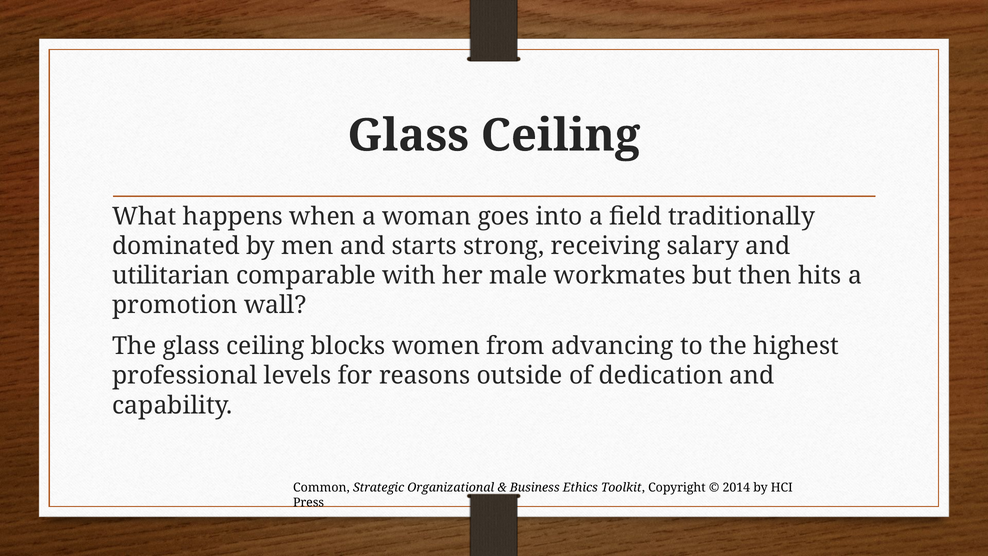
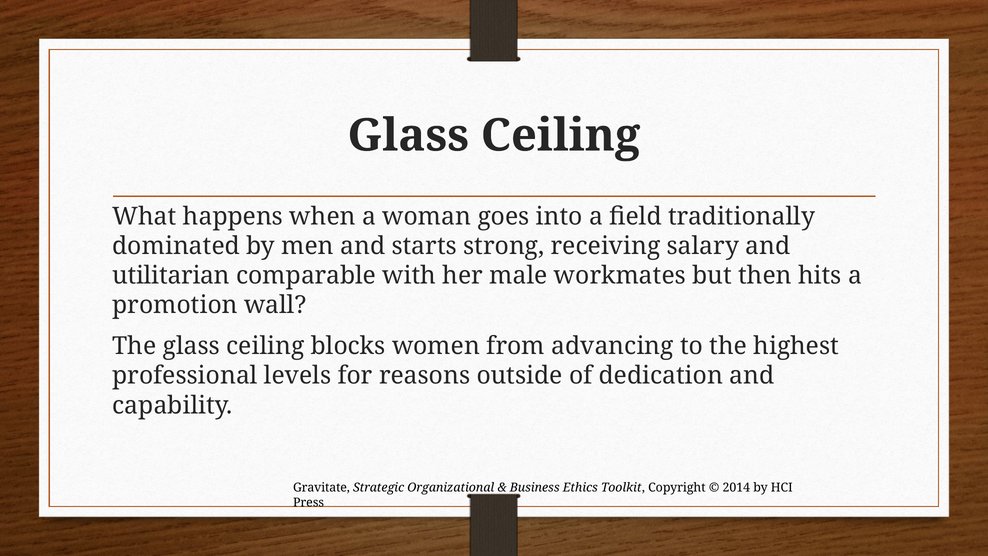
Common: Common -> Gravitate (321, 488)
